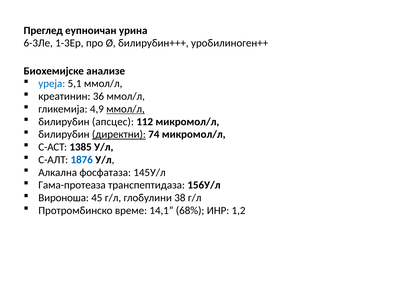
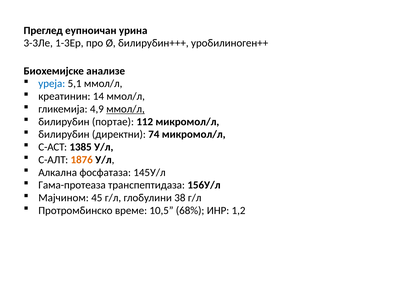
6-3Ле: 6-3Ле -> 3-3Ле (38, 43)
36: 36 -> 14 (98, 96)
апсцес: апсцес -> портае (113, 122)
директни underline: present -> none (119, 134)
1876 colour: blue -> orange (82, 160)
Вироноша: Вироноша -> Мајчином (64, 198)
14,1: 14,1 -> 10,5 (161, 210)
